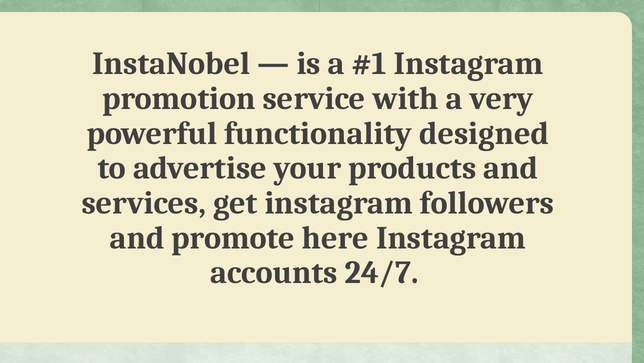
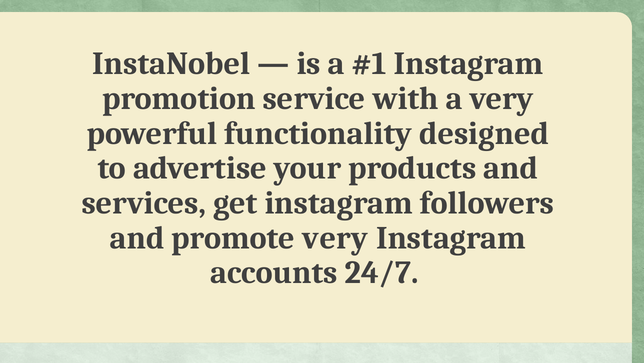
promote here: here -> very (335, 237)
